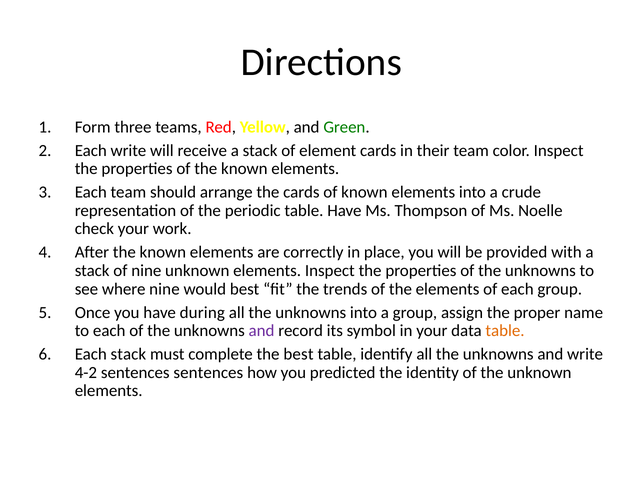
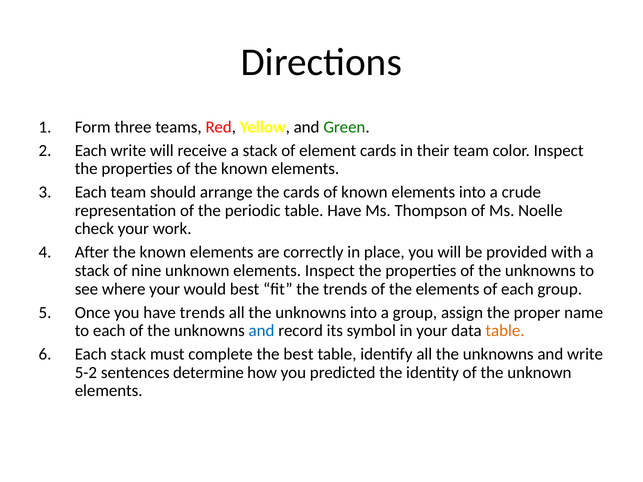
where nine: nine -> your (165, 289)
have during: during -> trends (202, 313)
and colour: purple -> blue (262, 331)
4-2: 4-2 -> 5-2 (86, 373)
sentences sentences: sentences -> determine (208, 373)
